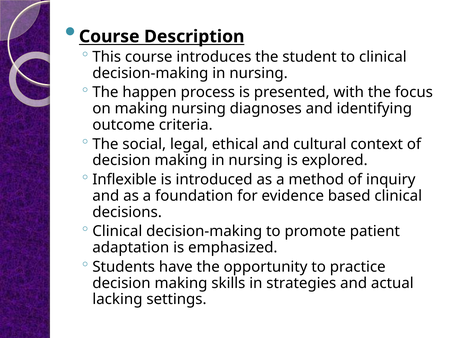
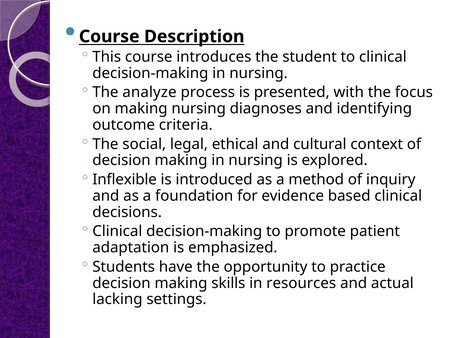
happen: happen -> analyze (149, 92)
strategies: strategies -> resources (301, 283)
